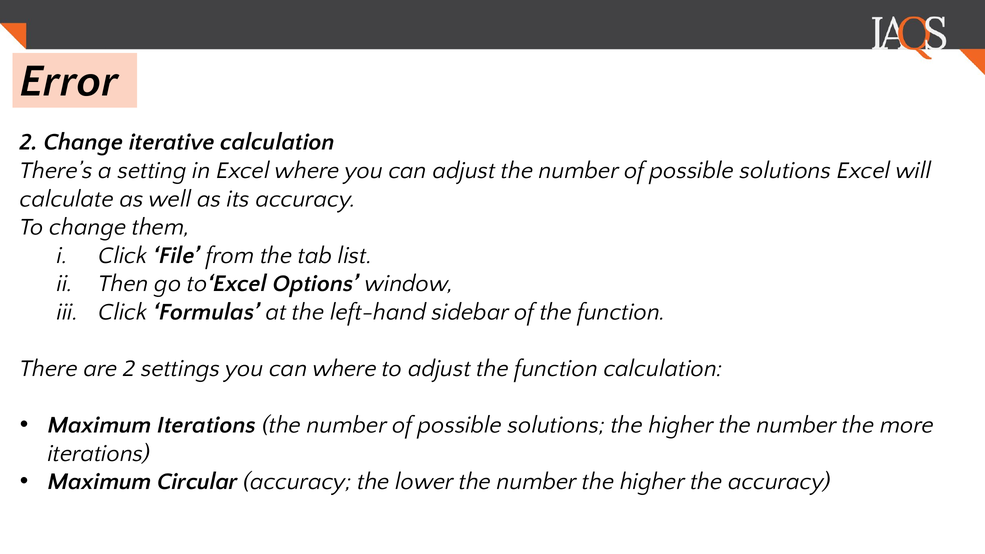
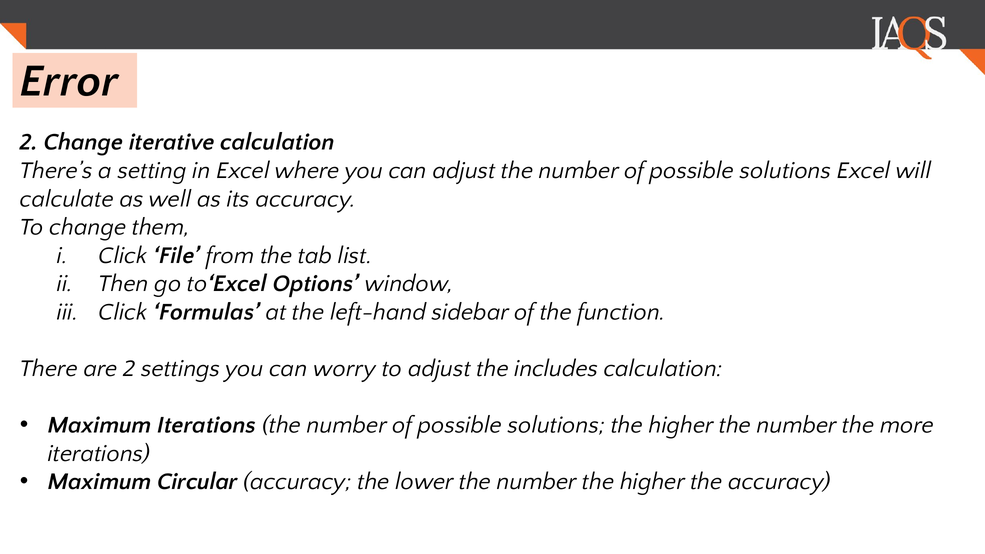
can where: where -> worry (345, 369)
adjust the function: function -> includes (556, 369)
